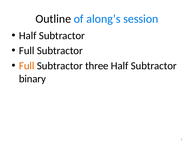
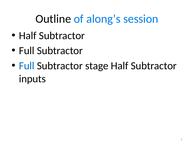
Full colour: orange -> blue (27, 66)
three: three -> stage (97, 66)
binary: binary -> inputs (32, 79)
